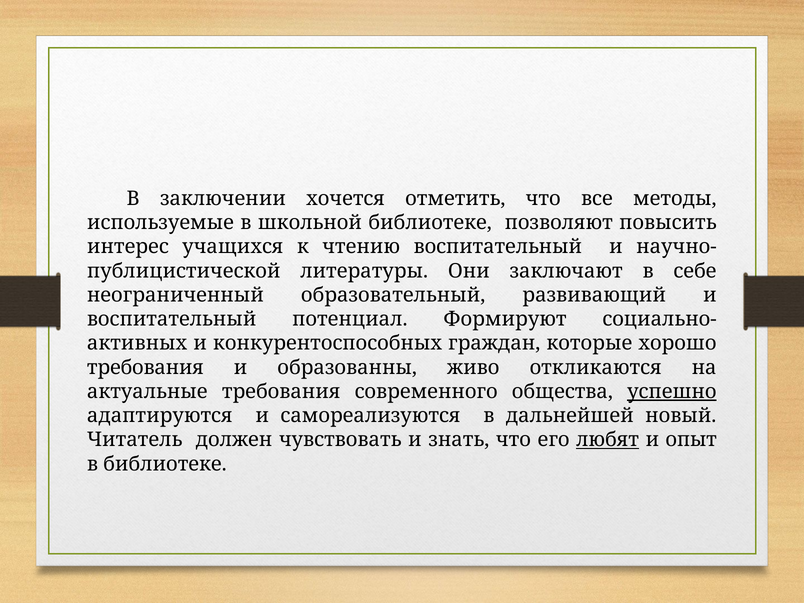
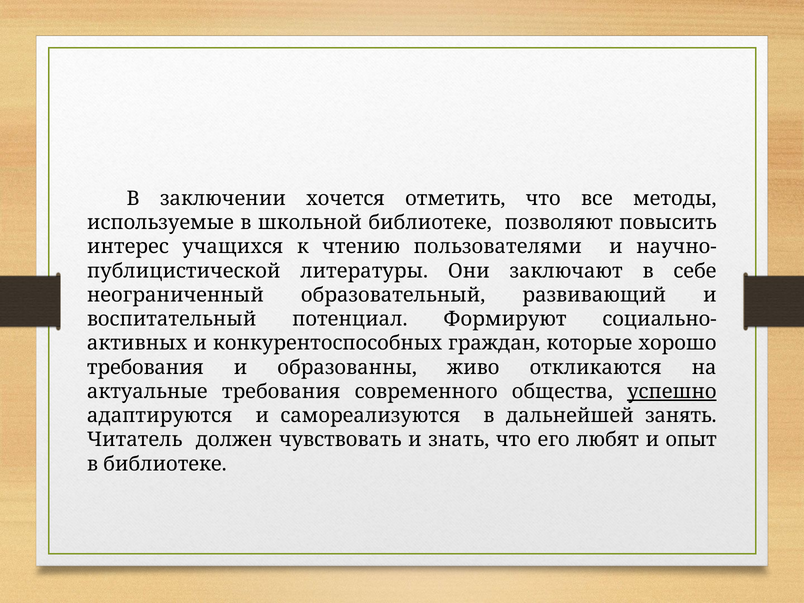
чтению воспитательный: воспитательный -> пользователями (498, 247)
новый: новый -> занять (681, 416)
любят underline: present -> none (608, 440)
